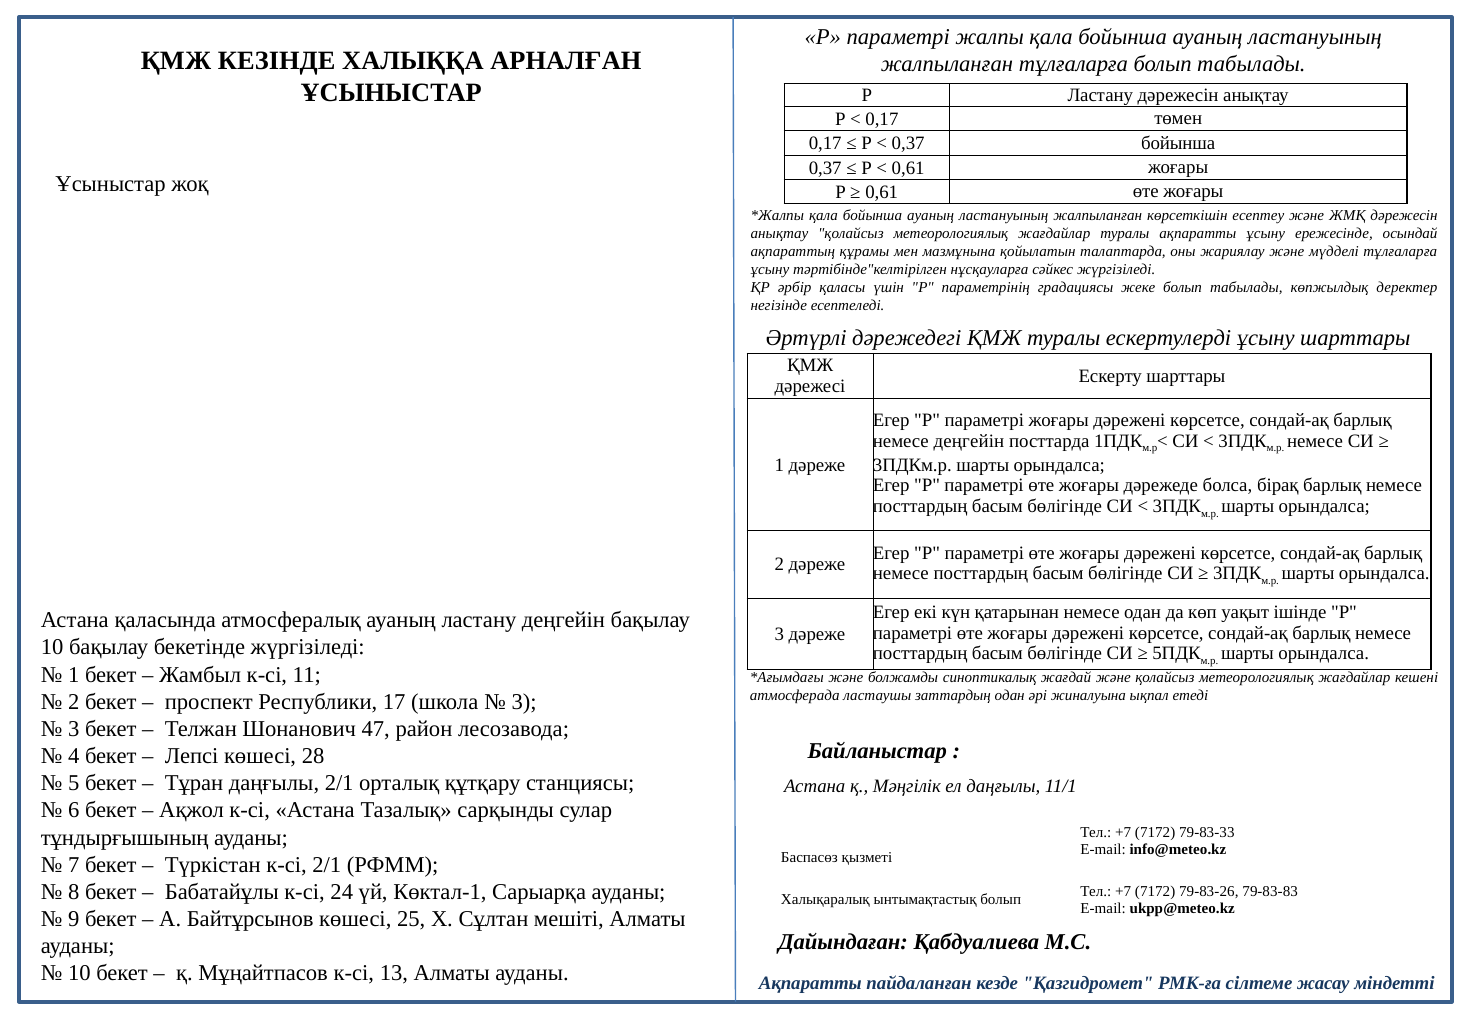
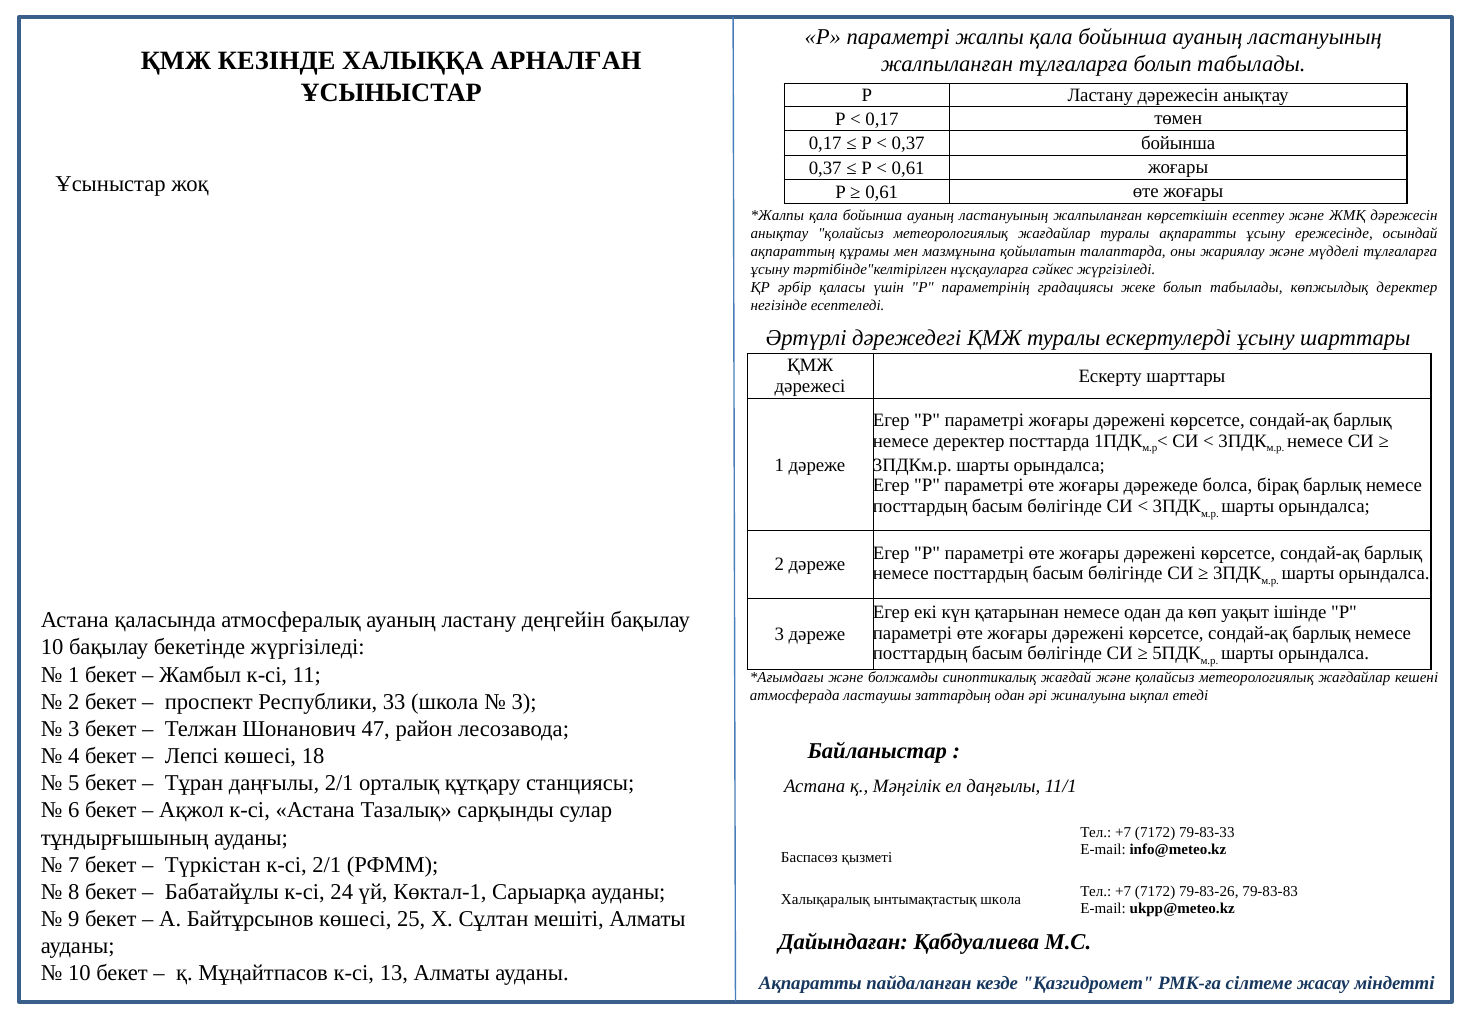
немесе деңгейін: деңгейін -> деректер (969, 441)
17: 17 -> 33 (394, 701)
28: 28 -> 18 (313, 756)
ынтымақтастық болып: болып -> школа (1001, 899)
